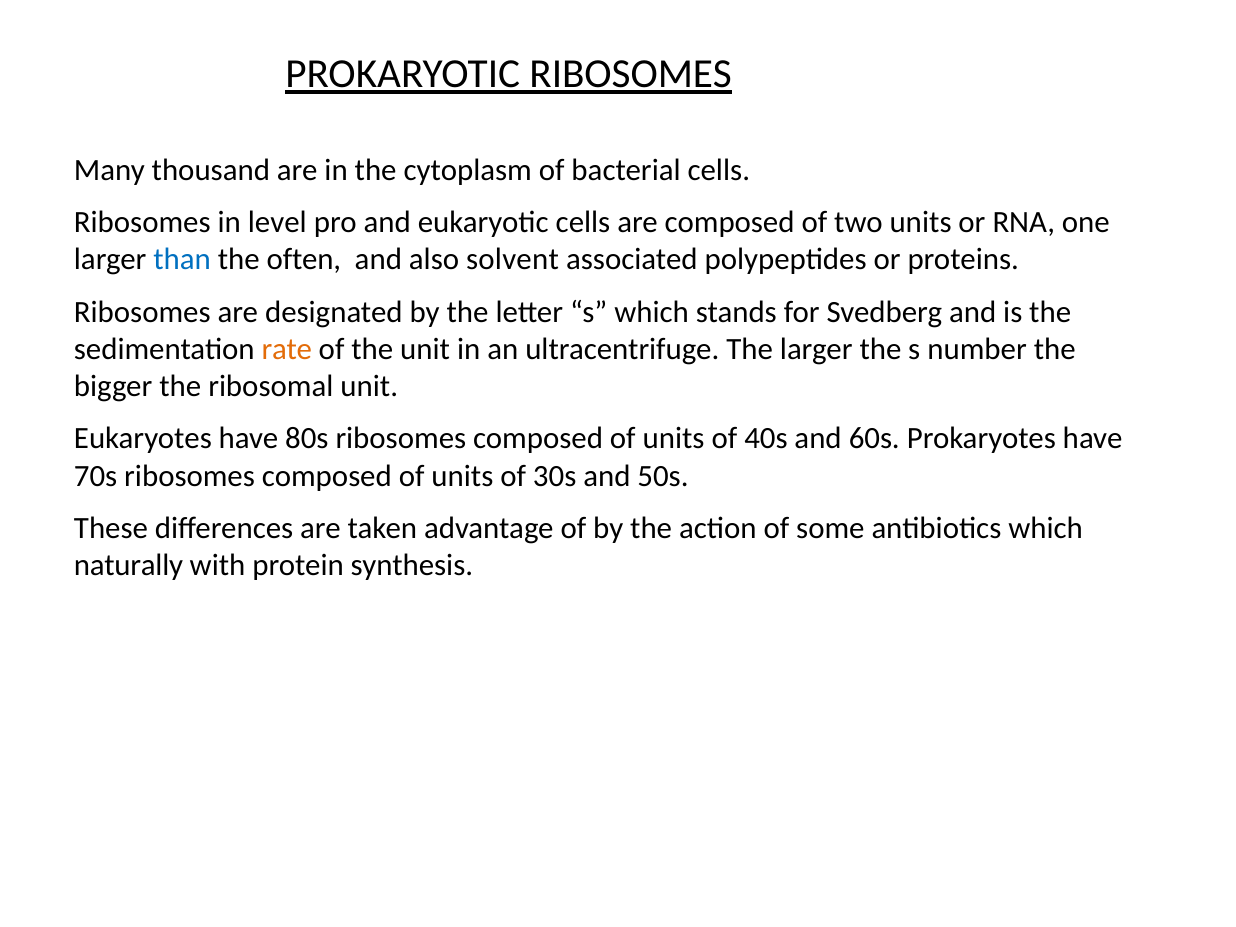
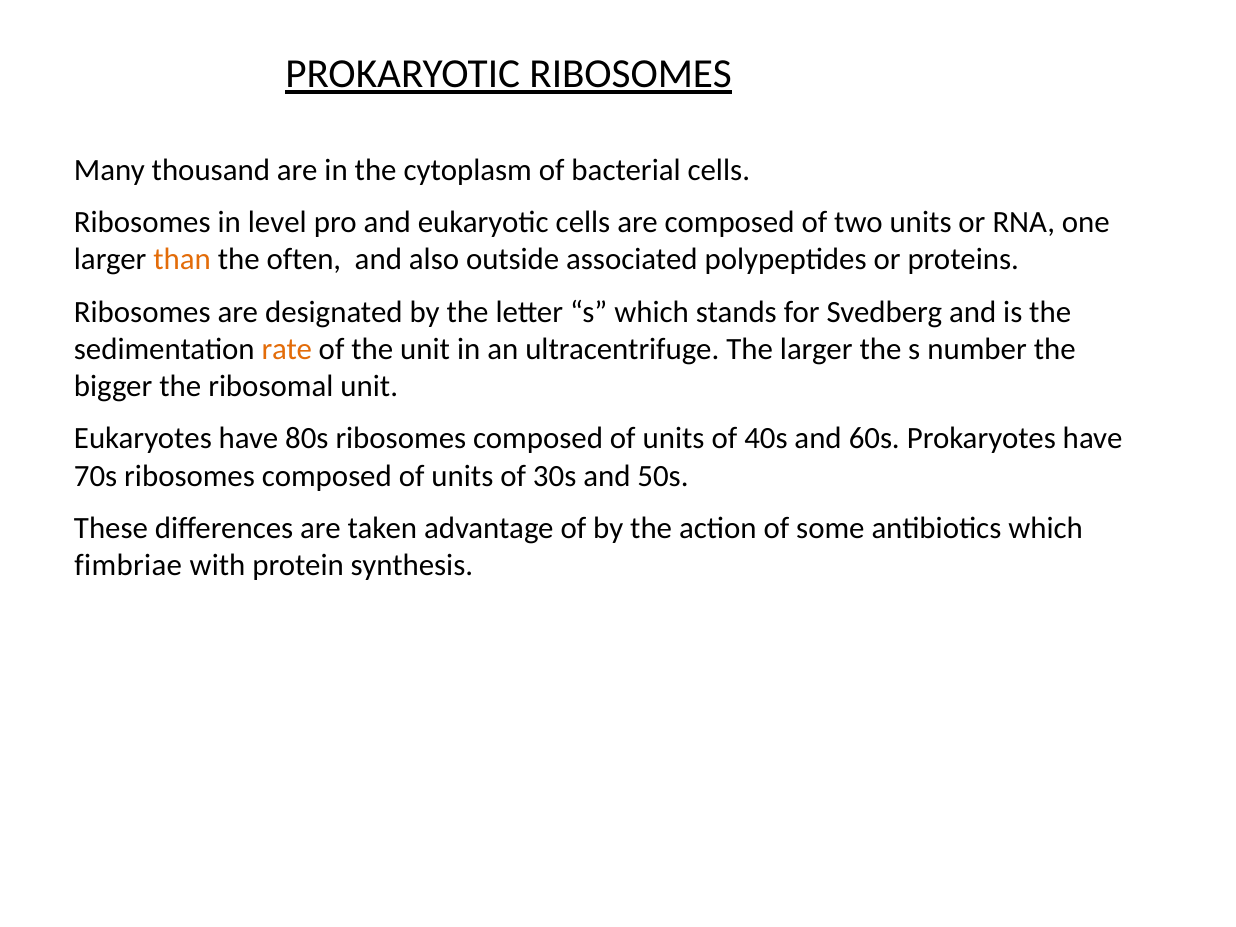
than colour: blue -> orange (182, 259)
solvent: solvent -> outside (513, 259)
naturally: naturally -> fimbriae (128, 565)
